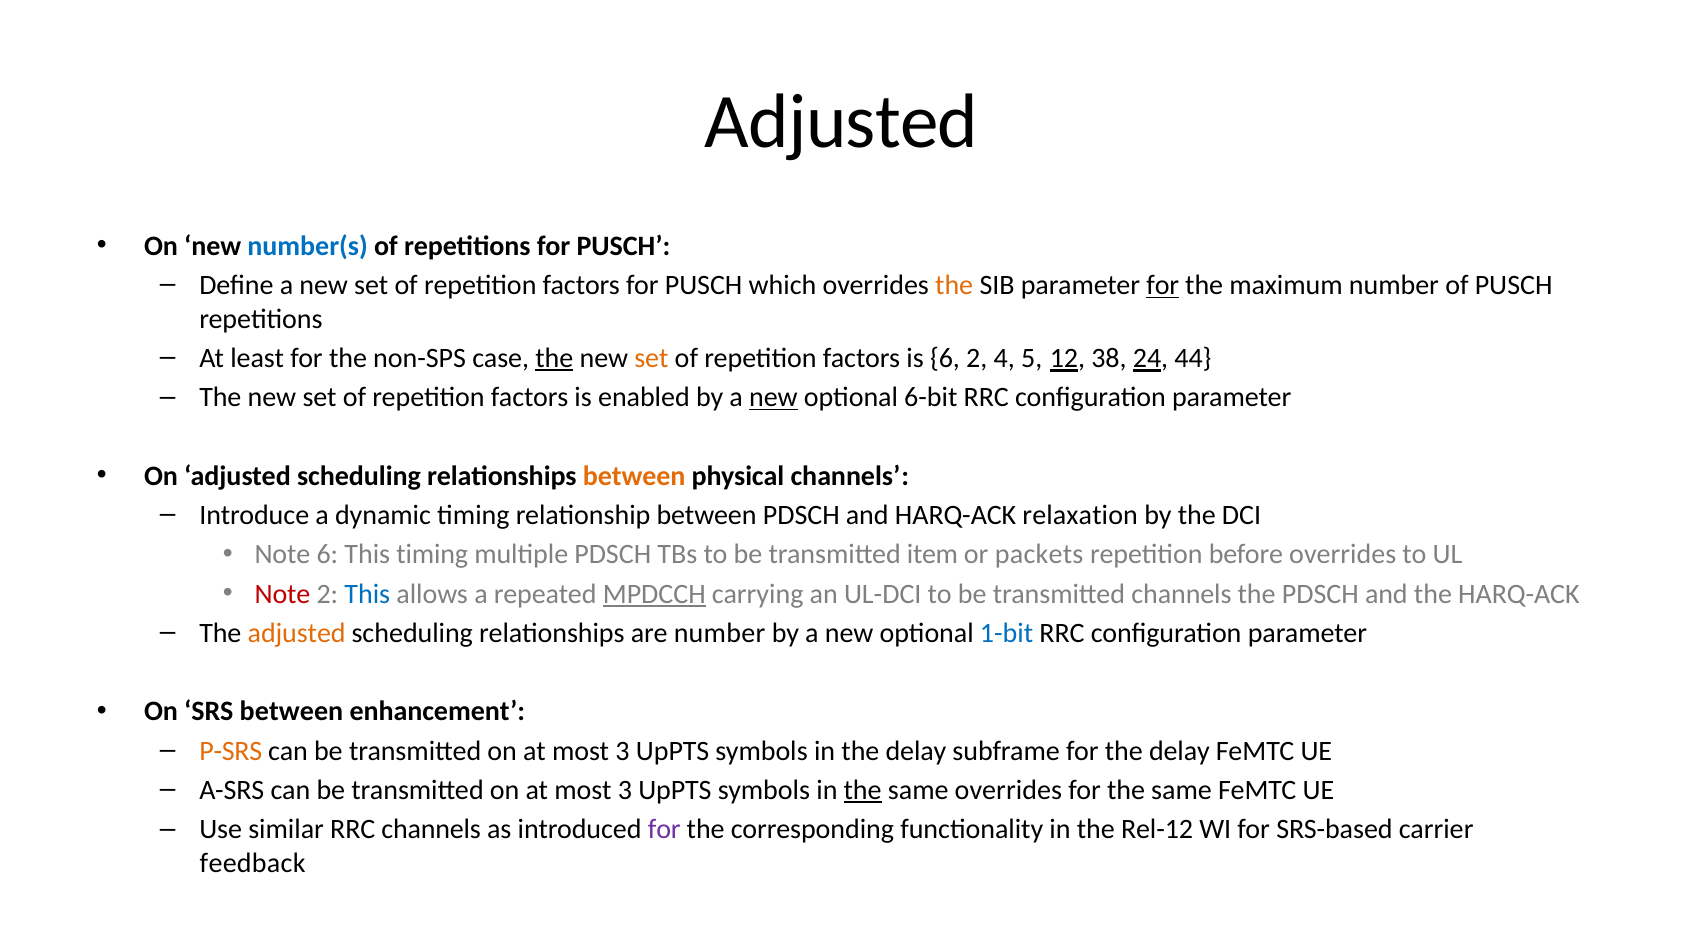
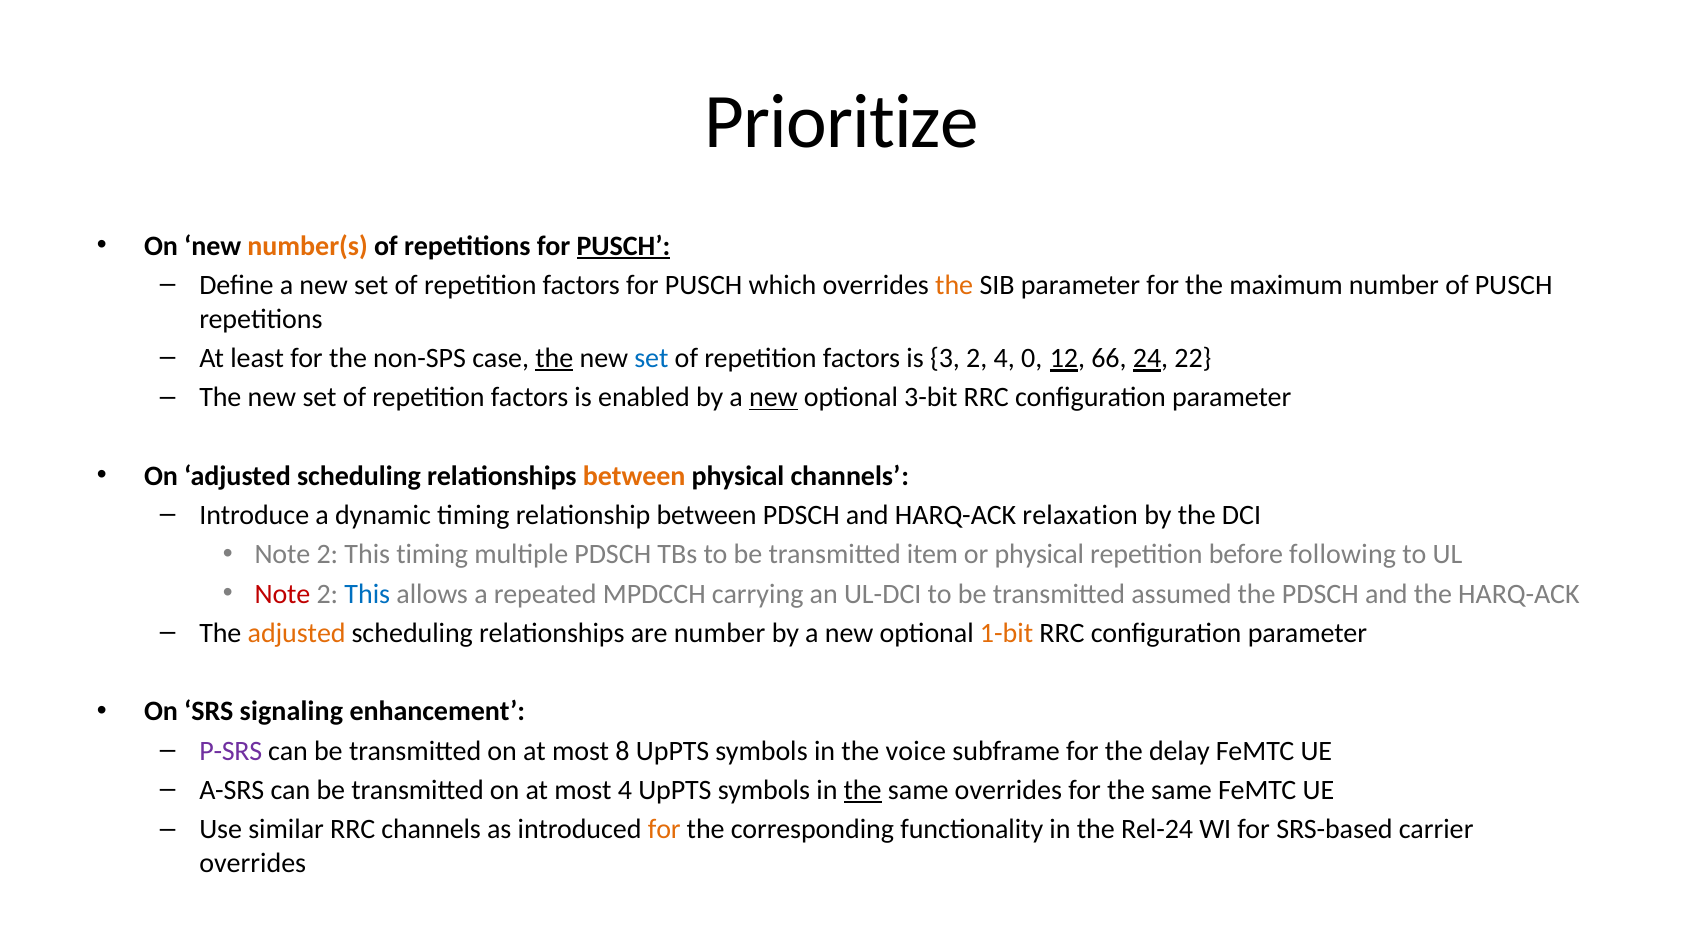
Adjusted: Adjusted -> Prioritize (842, 122)
number(s colour: blue -> orange (308, 246)
PUSCH underline: none -> present (623, 246)
for underline: present -> none (1163, 285)
set colour: orange -> blue (651, 358)
is 6: 6 -> 3 (945, 358)
5: 5 -> 0 (1032, 358)
38: 38 -> 66 (1109, 358)
44: 44 -> 22 (1193, 358)
6-bit: 6-bit -> 3-bit (931, 397)
6: 6 -> 2 (327, 554)
or packets: packets -> physical (1039, 554)
before overrides: overrides -> following (1343, 554)
MPDCCH underline: present -> none (654, 594)
transmitted channels: channels -> assumed (1182, 594)
1-bit colour: blue -> orange (1007, 633)
SRS between: between -> signaling (291, 711)
P-SRS colour: orange -> purple (231, 751)
3: 3 -> 8 (623, 751)
in the delay: delay -> voice (916, 751)
3: 3 -> 4 (625, 790)
for colour: purple -> orange (664, 829)
Rel-12: Rel-12 -> Rel-24 (1157, 829)
feedback: feedback -> overrides (253, 863)
